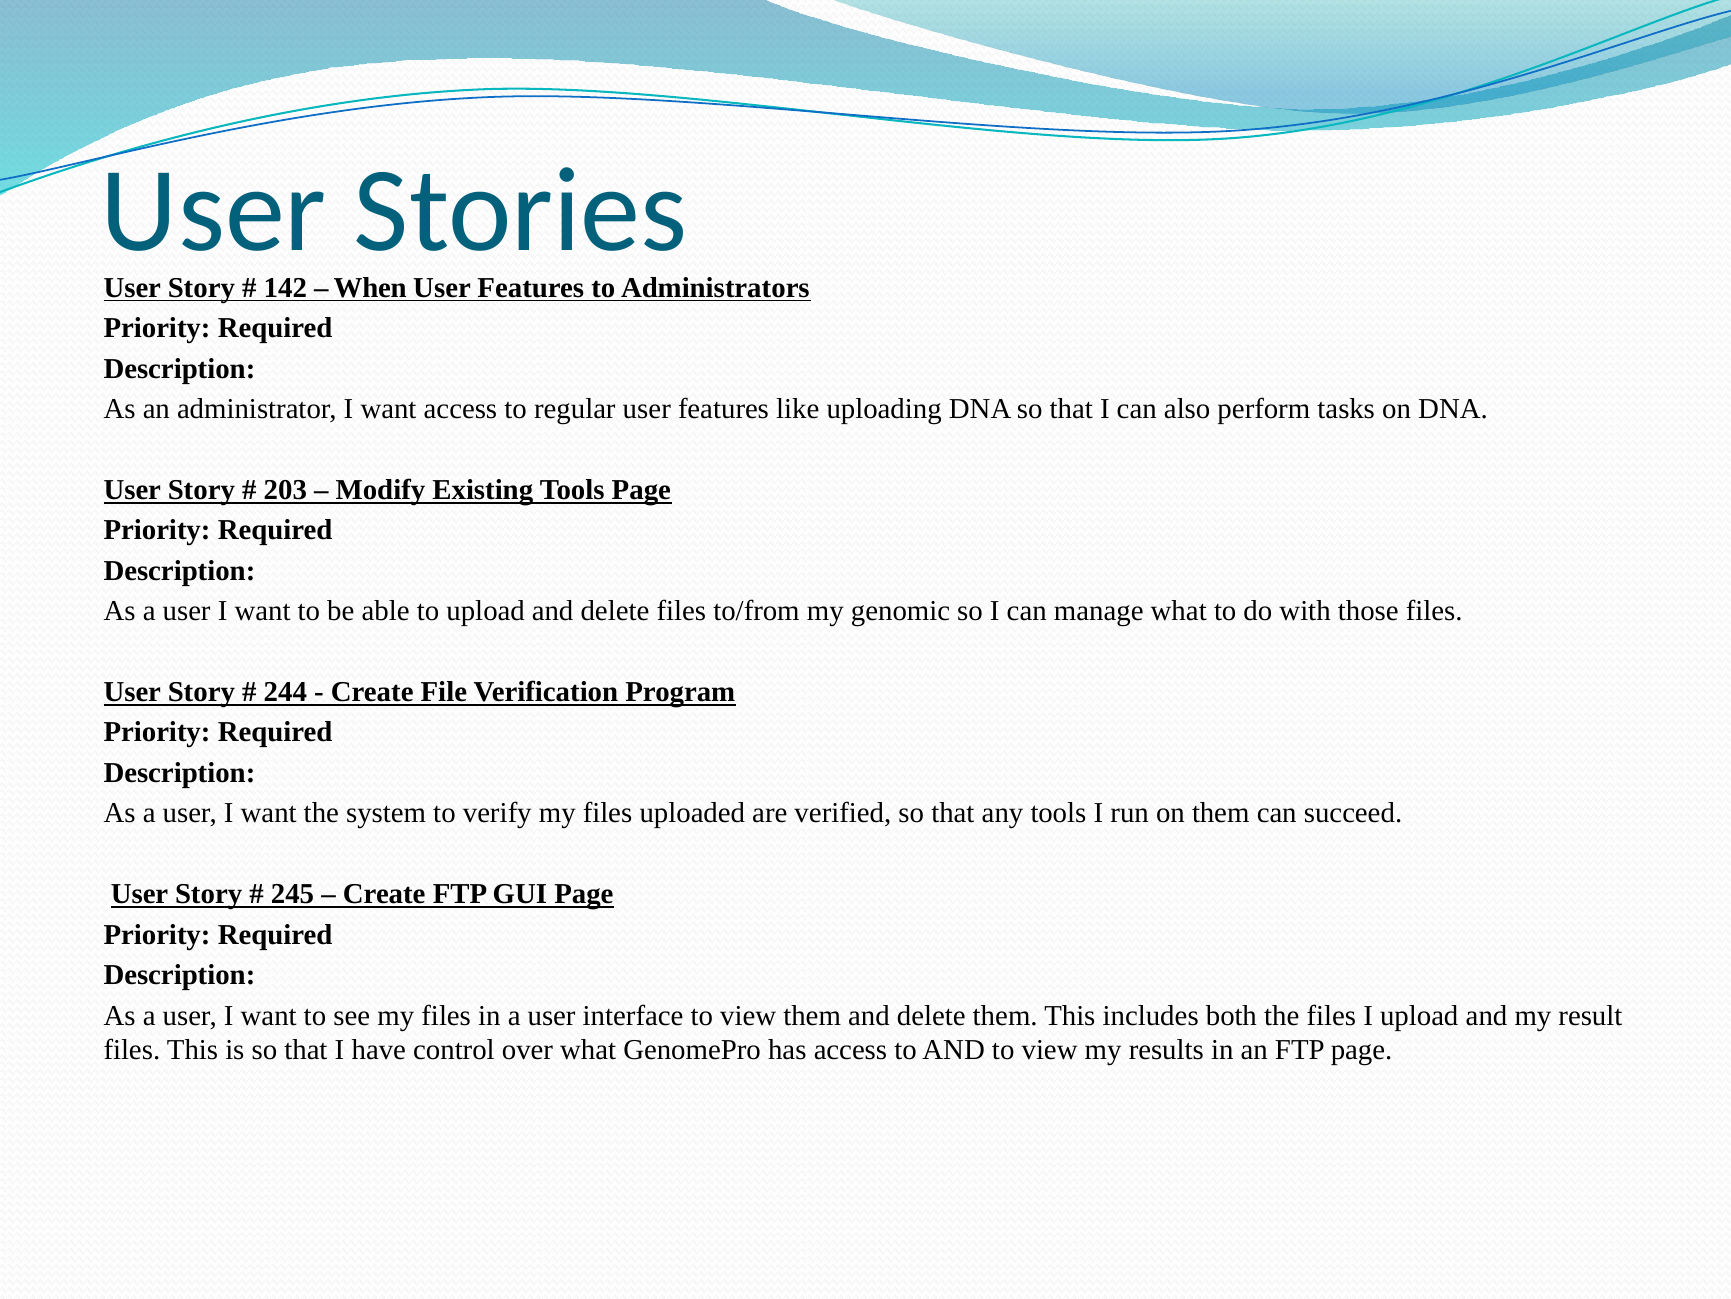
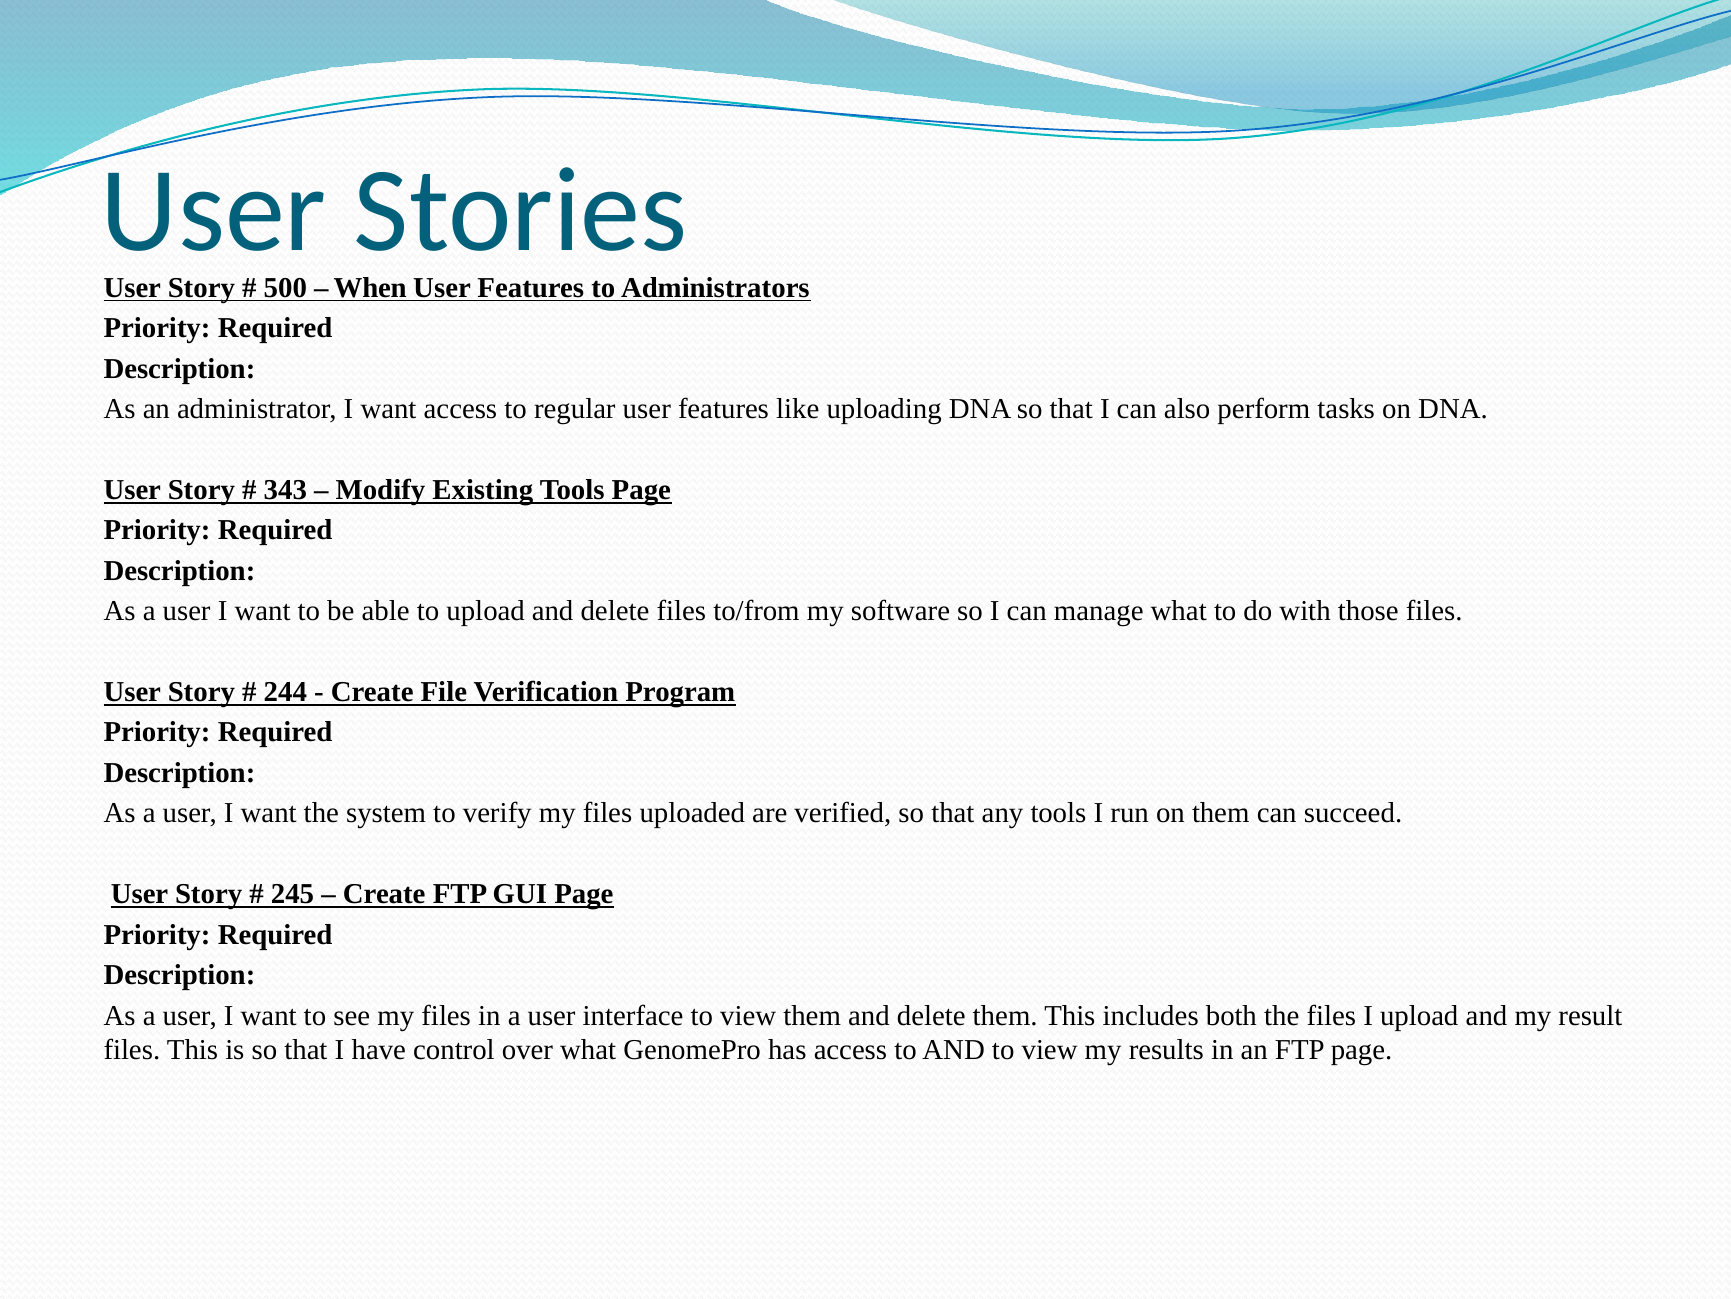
142: 142 -> 500 (285, 287)
203: 203 -> 343 (285, 490)
genomic: genomic -> software (901, 611)
